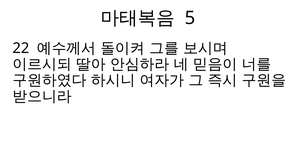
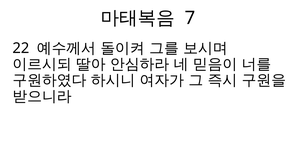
5: 5 -> 7 (190, 18)
